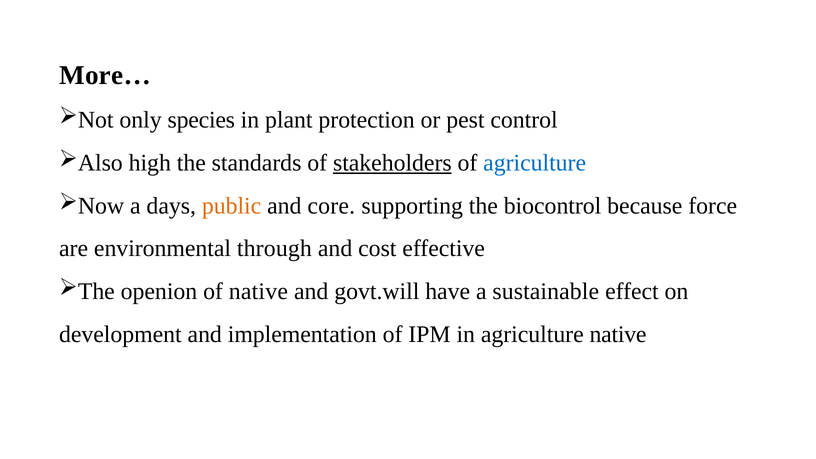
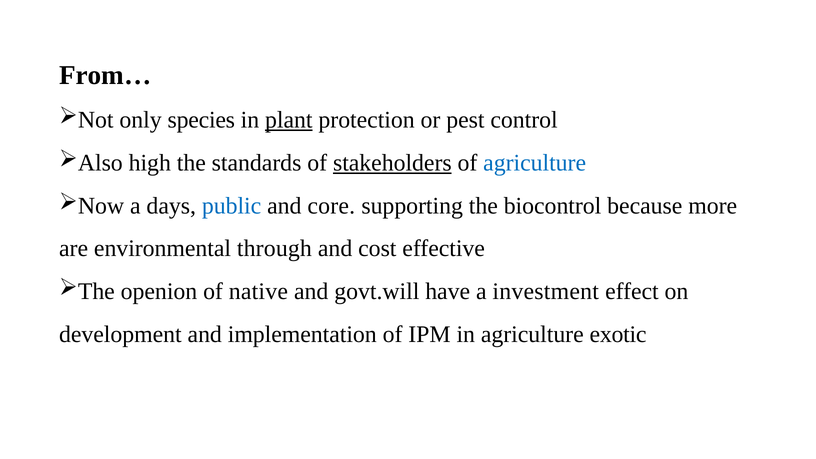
More…: More… -> From… (105, 75)
plant underline: none -> present (289, 120)
public colour: orange -> blue (232, 206)
force: force -> more (713, 206)
sustainable: sustainable -> investment (546, 291)
agriculture native: native -> exotic (618, 334)
